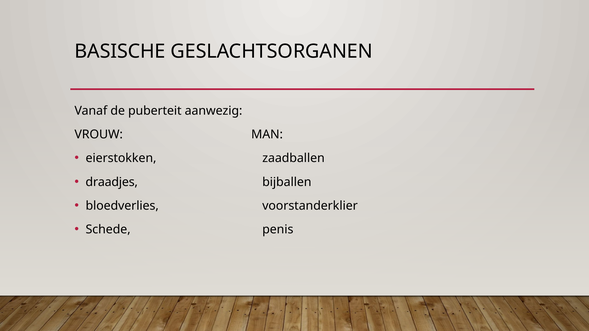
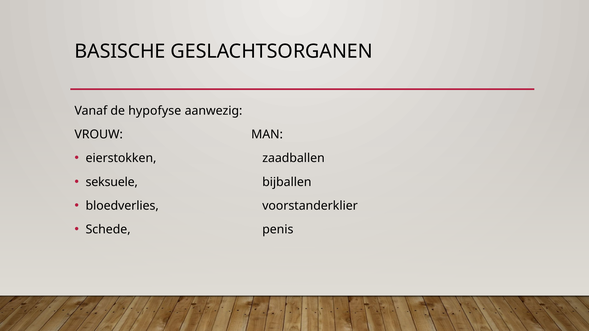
puberteit: puberteit -> hypofyse (155, 111)
draadjes: draadjes -> seksuele (112, 182)
